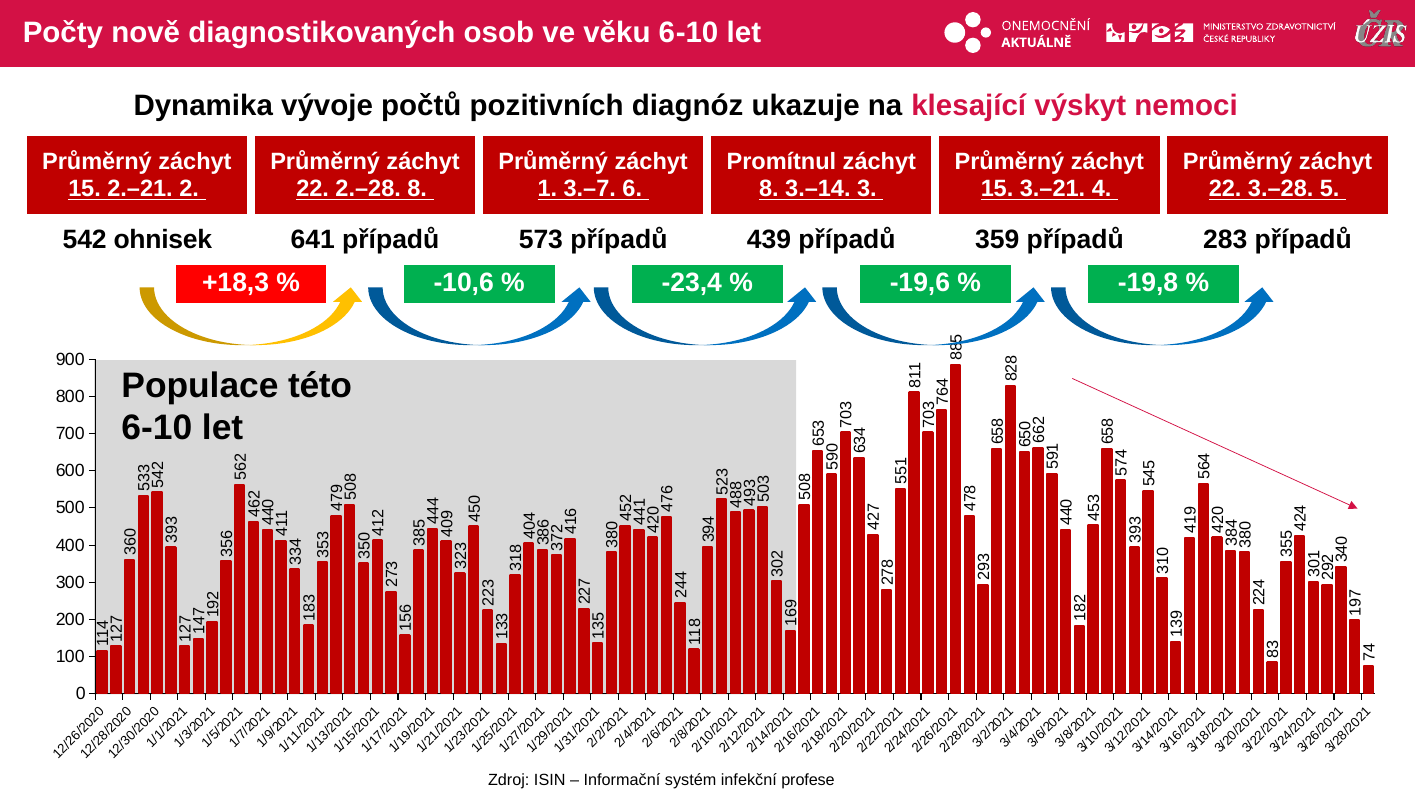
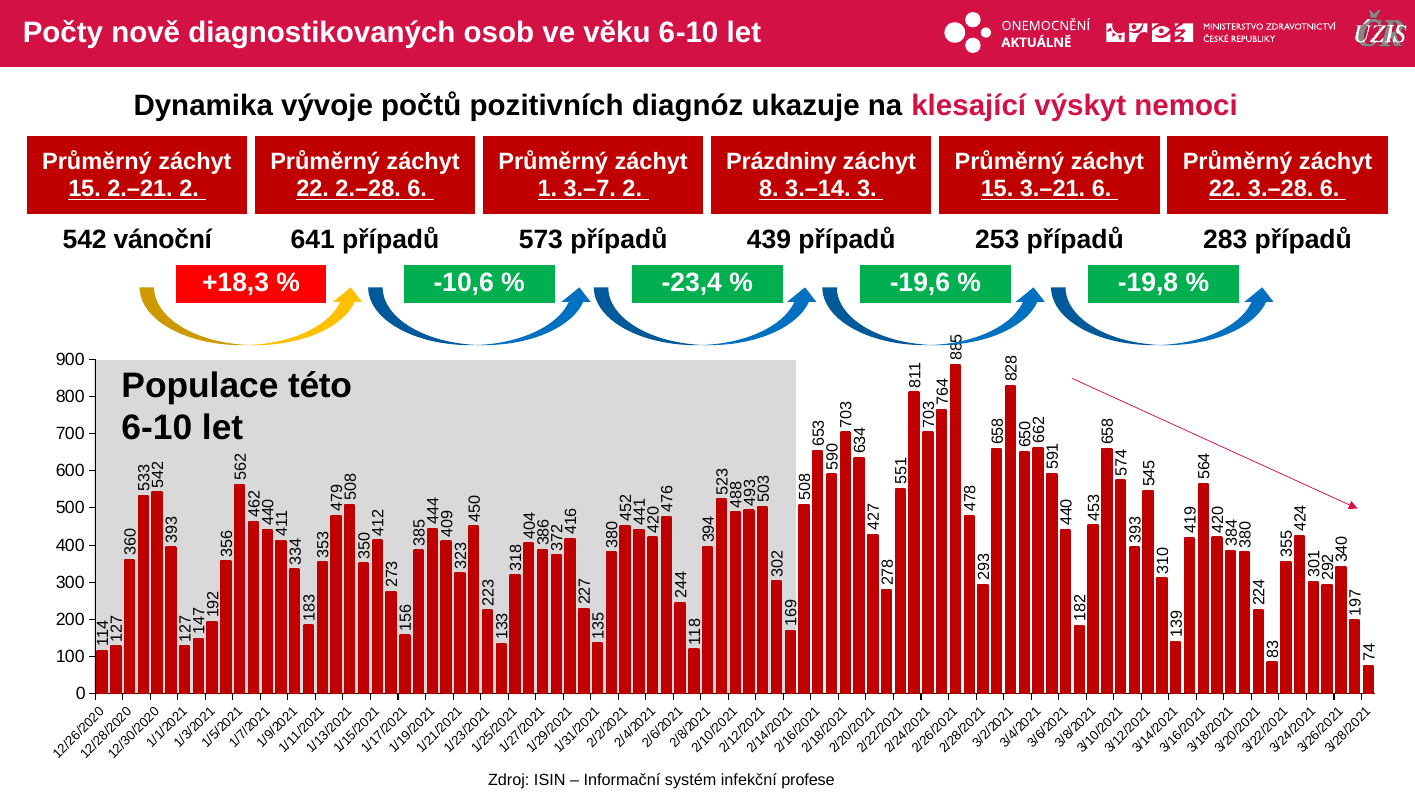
Promítnul: Promítnul -> Prázdniny (782, 162)
2.–28 8: 8 -> 6 (417, 189)
3.–7 6: 6 -> 2 (632, 189)
3.–21 4: 4 -> 6 (1102, 189)
3.–28 5: 5 -> 6 (1330, 189)
ohnisek: ohnisek -> vánoční (163, 240)
359: 359 -> 253 (997, 240)
